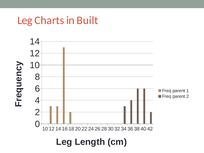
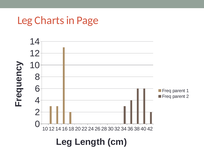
Built: Built -> Page (88, 20)
